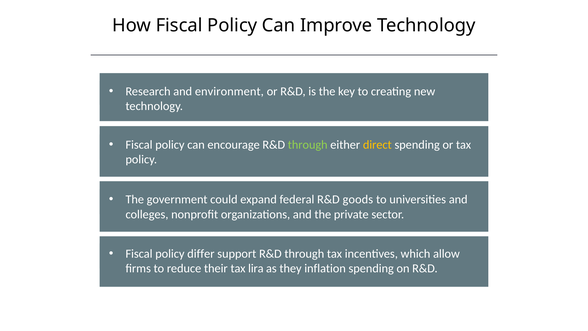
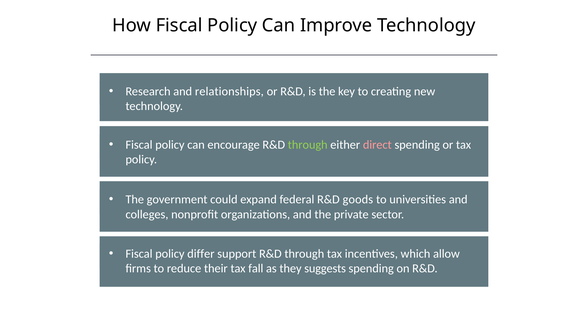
environment: environment -> relationships (229, 91)
direct colour: yellow -> pink (377, 145)
lira: lira -> fall (256, 268)
inflation: inflation -> suggests (325, 268)
